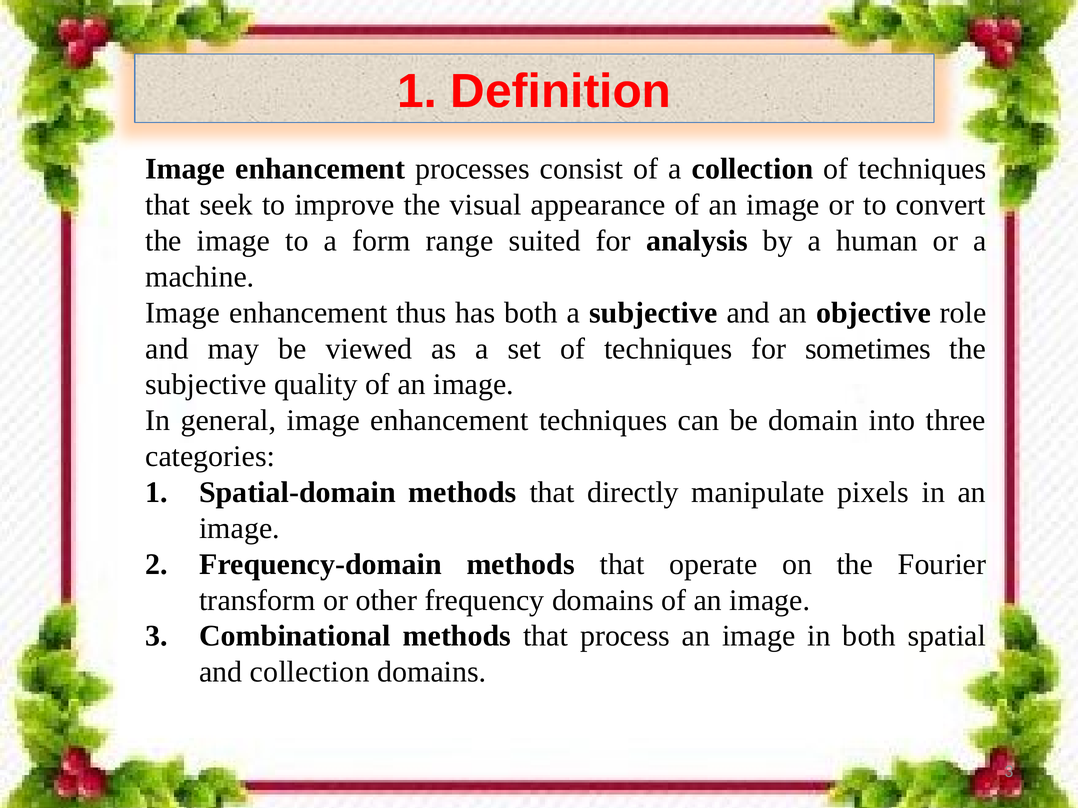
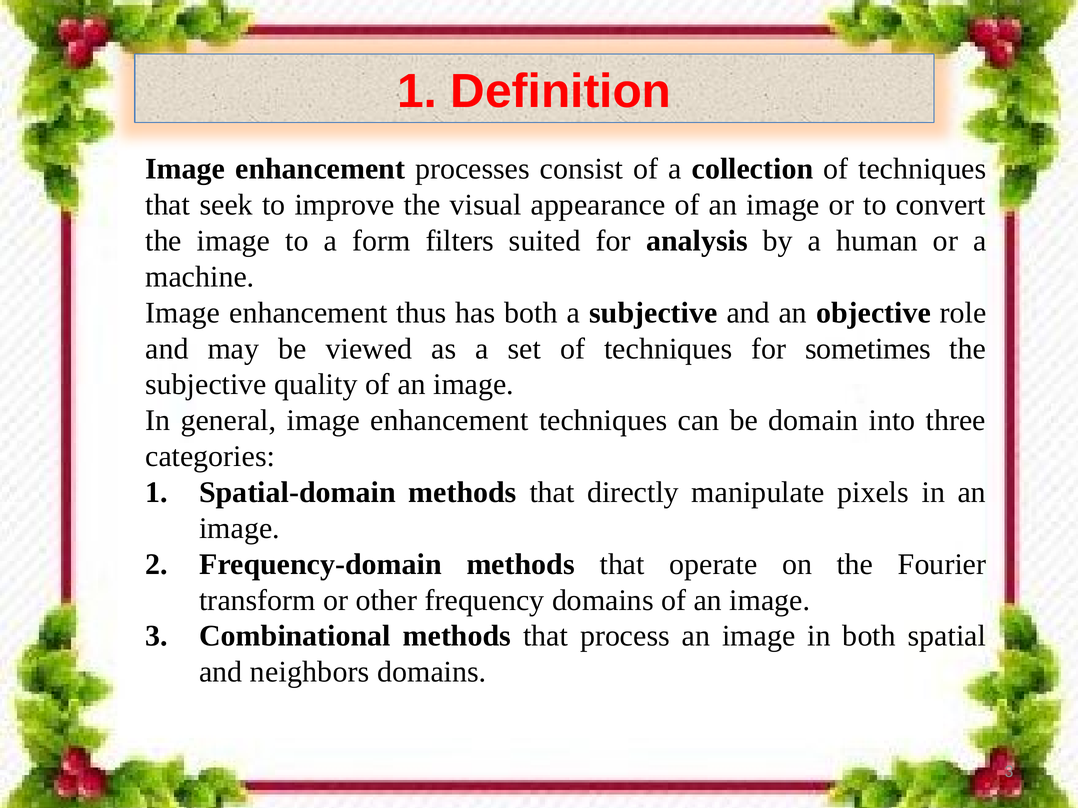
range: range -> filters (460, 241)
and collection: collection -> neighbors (310, 672)
